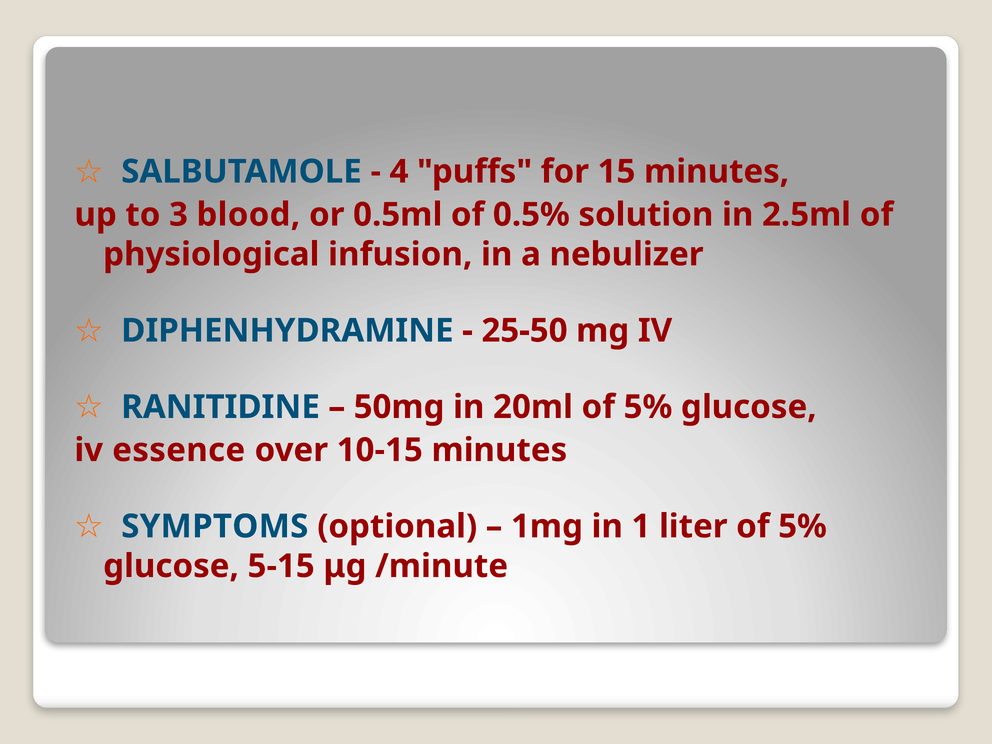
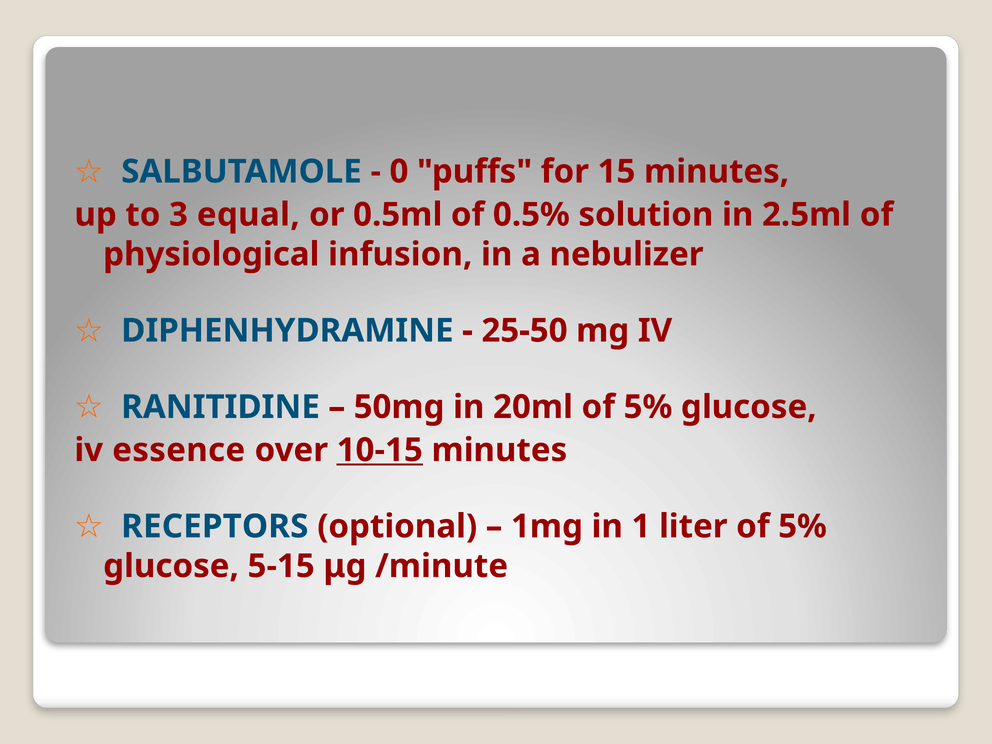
4: 4 -> 0 (399, 172)
blood: blood -> equal (248, 215)
10-15 underline: none -> present (380, 450)
SYMPTOMS: SYMPTOMS -> RECEPTORS (215, 526)
